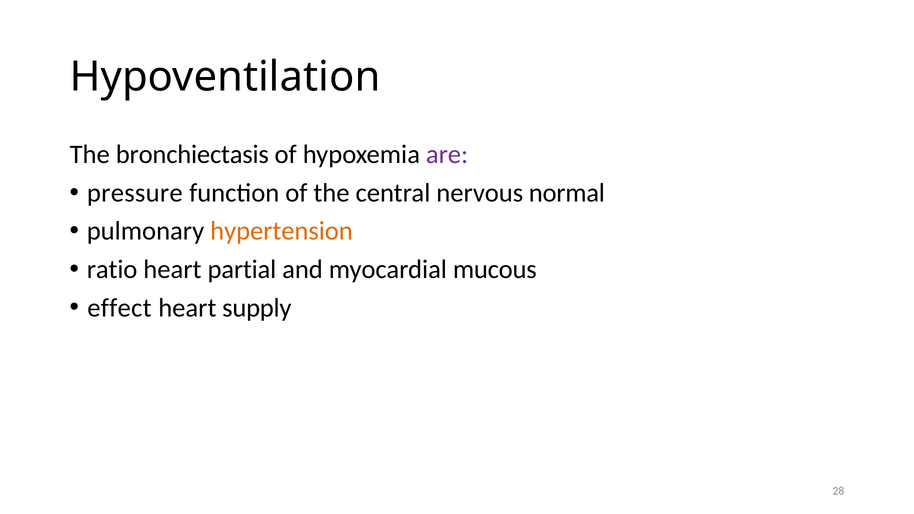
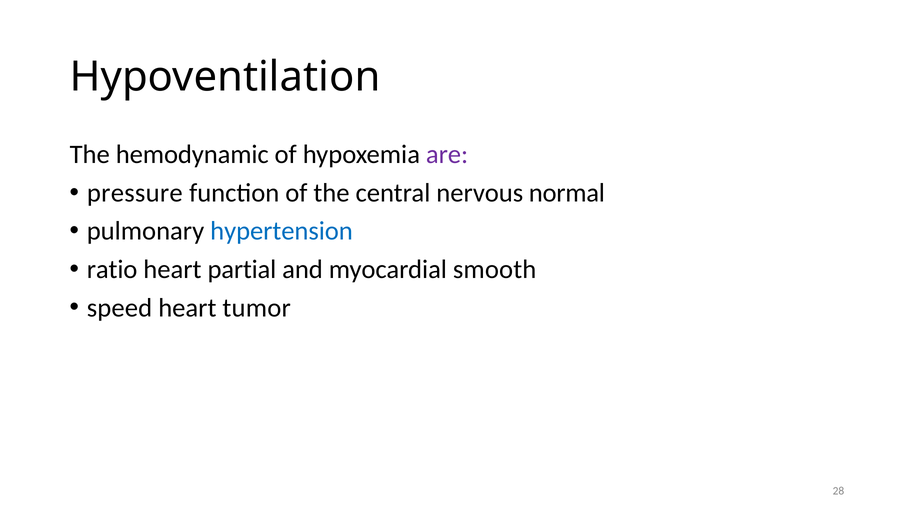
bronchiectasis: bronchiectasis -> hemodynamic (192, 155)
hypertension colour: orange -> blue (282, 231)
mucous: mucous -> smooth (495, 270)
effect: effect -> speed (119, 308)
supply: supply -> tumor (257, 308)
